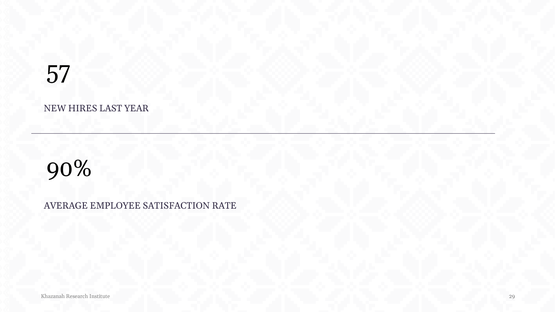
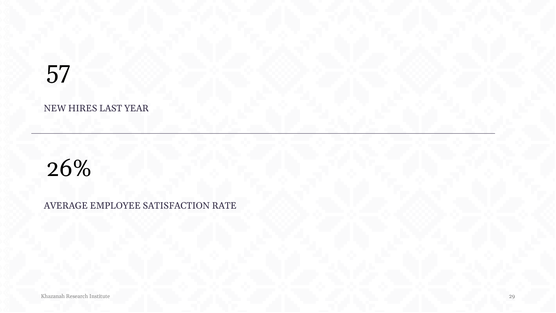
90%: 90% -> 26% (69, 168)
